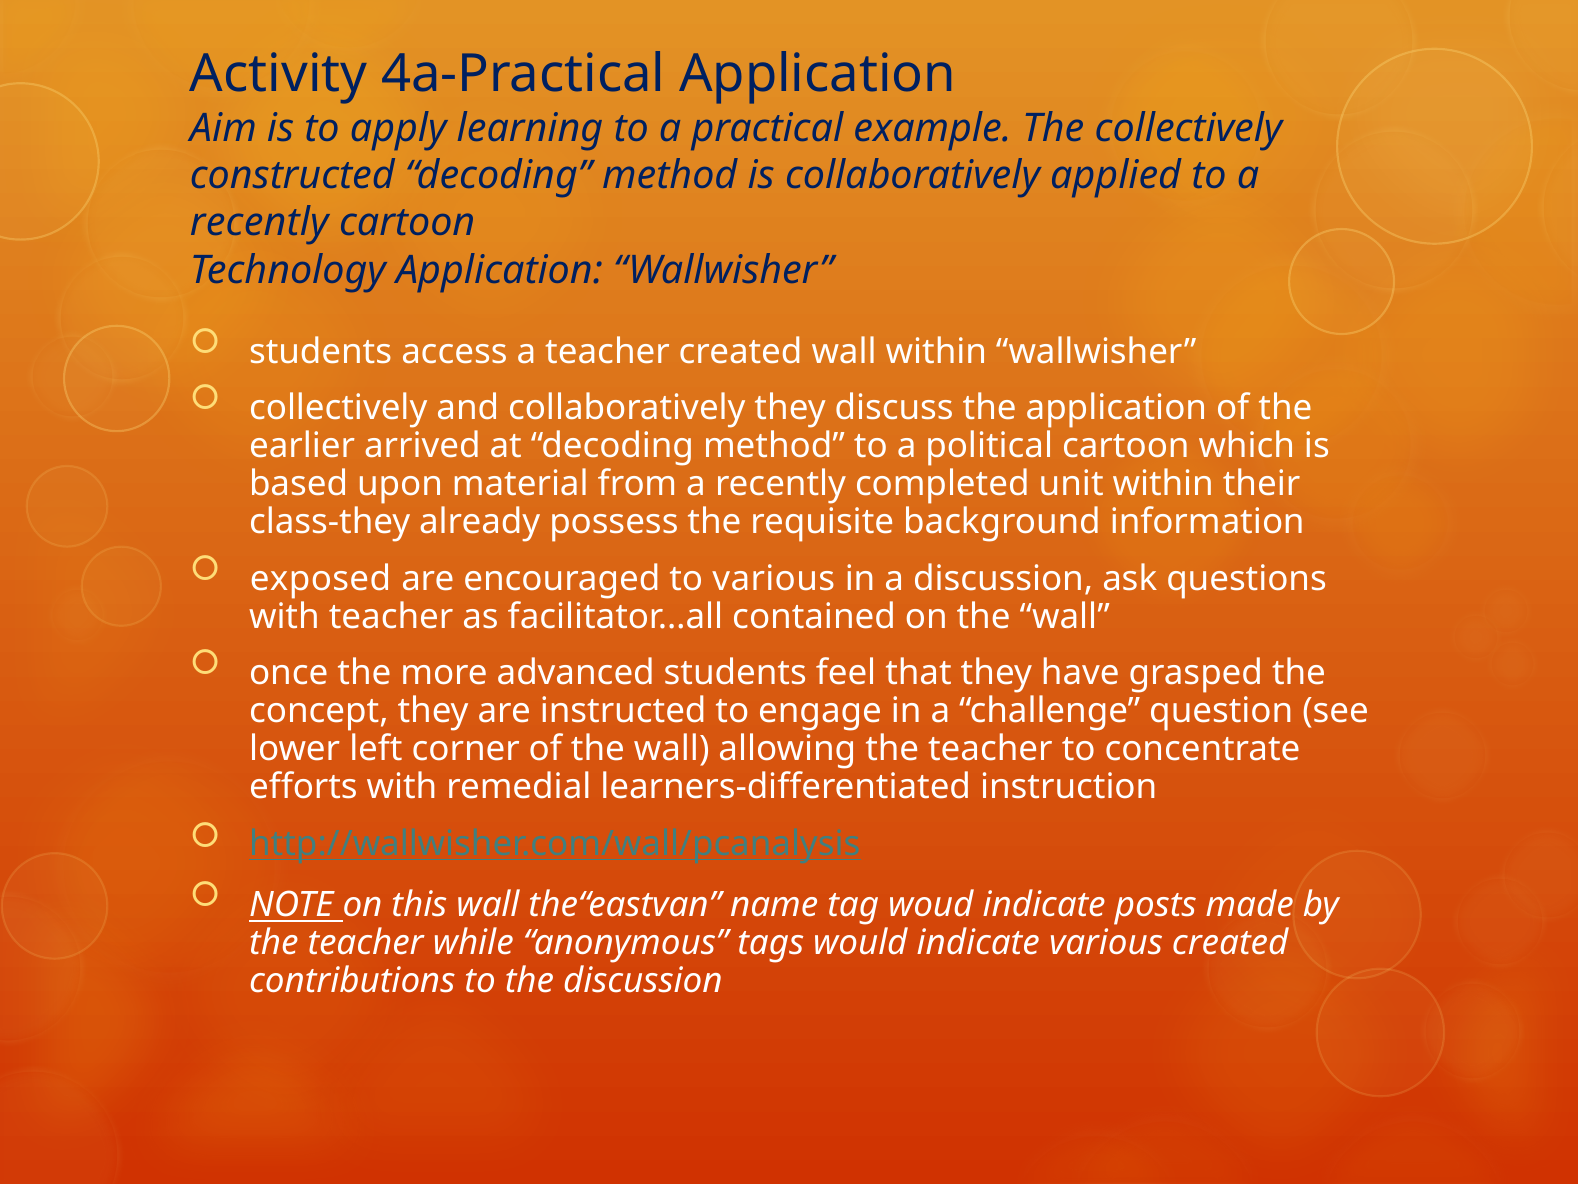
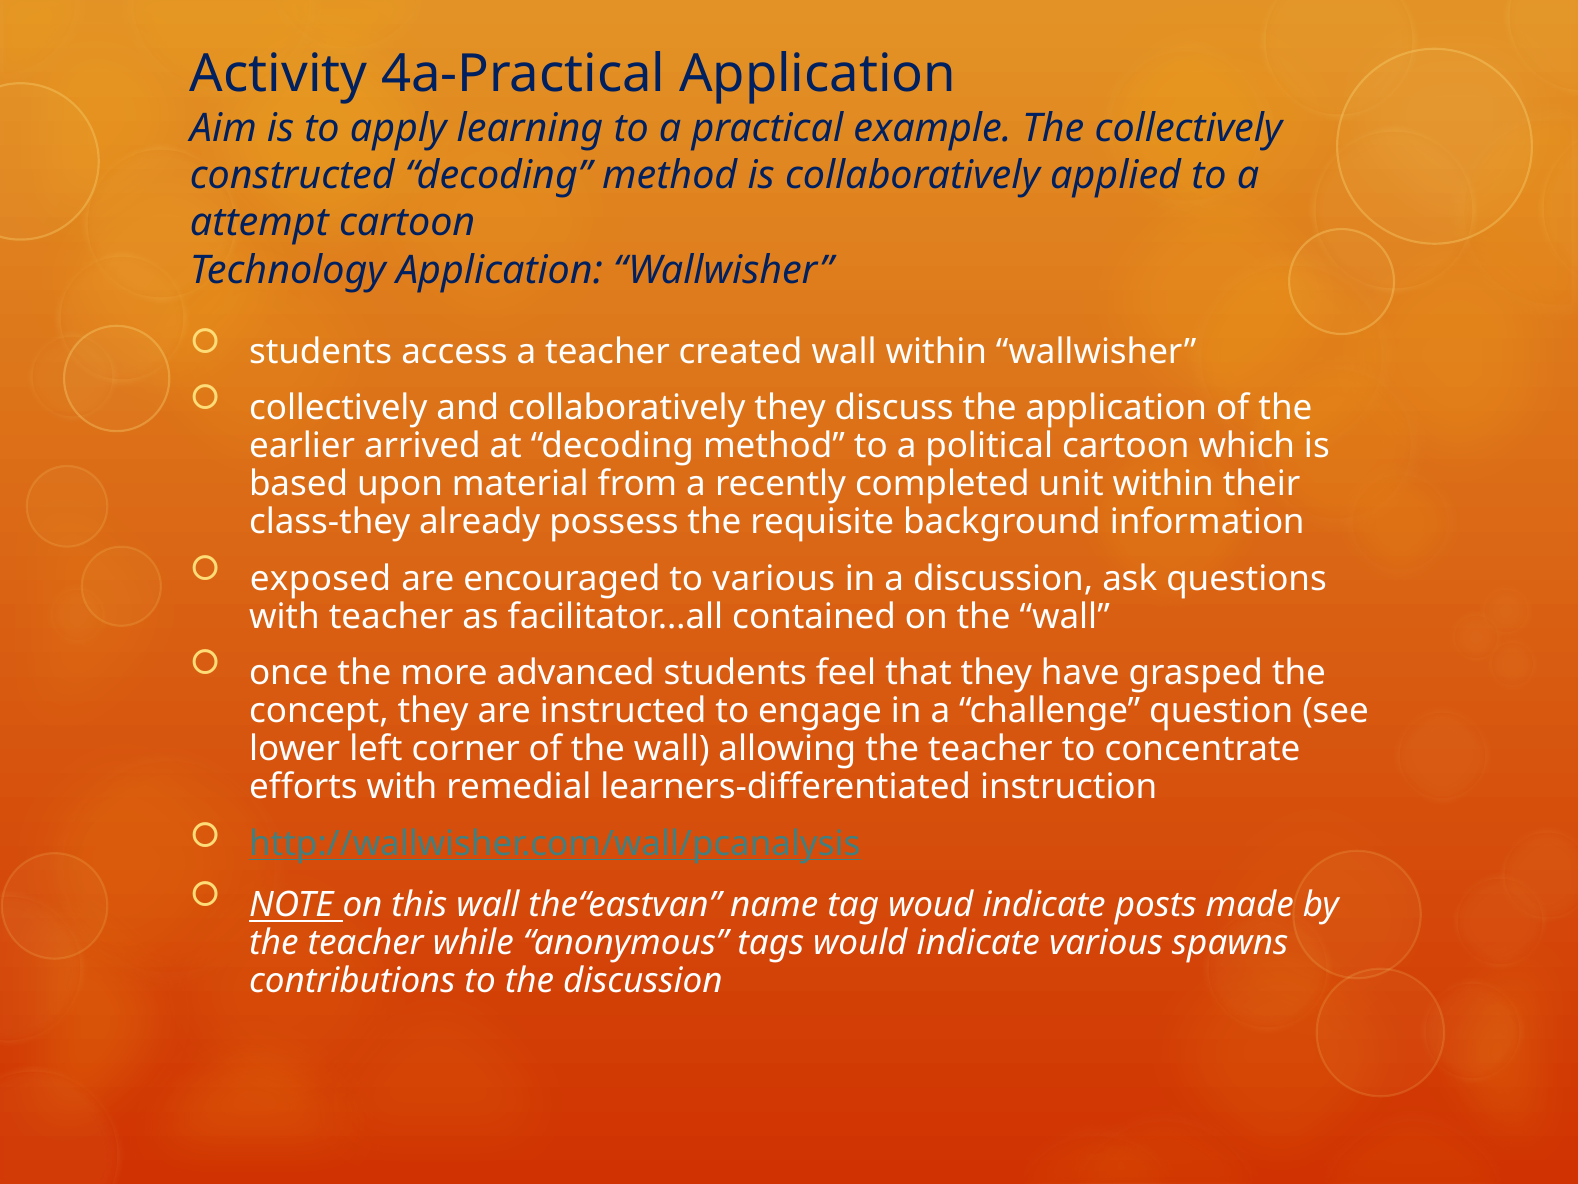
recently: recently -> attempt (259, 223)
various created: created -> spawns (1230, 943)
